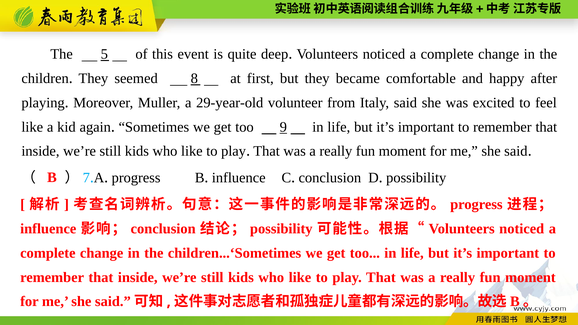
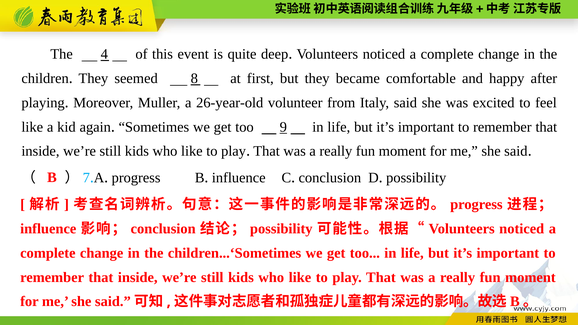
5: 5 -> 4 (104, 54)
29-year-old: 29-year-old -> 26-year-old (230, 103)
